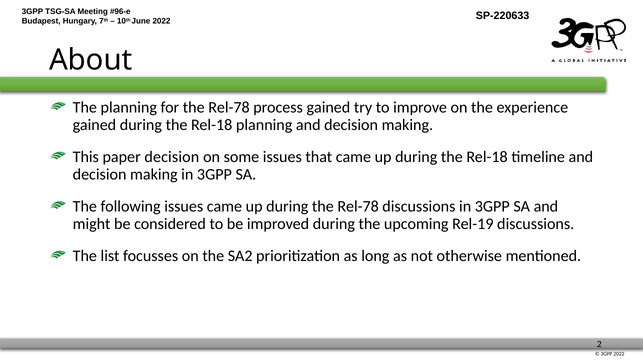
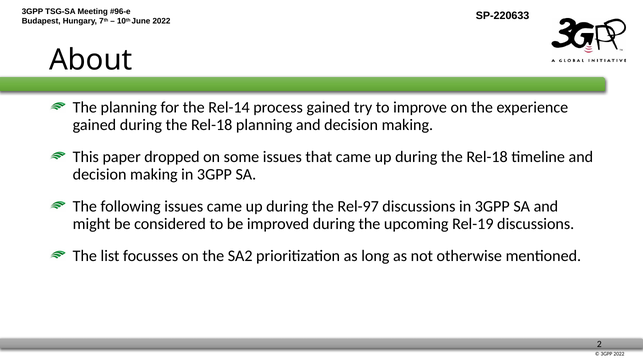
for the Rel-78: Rel-78 -> Rel-14 (229, 107)
paper decision: decision -> dropped (172, 157)
during the Rel-78: Rel-78 -> Rel-97 (358, 206)
